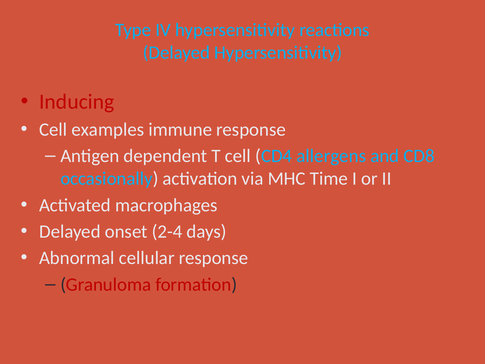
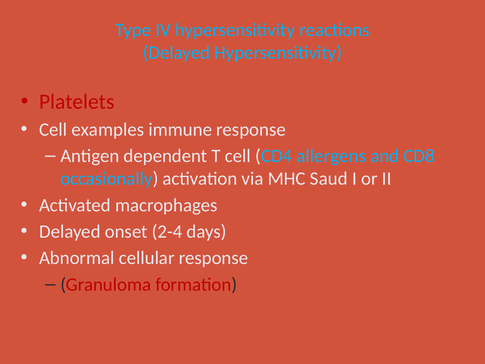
Inducing: Inducing -> Platelets (77, 102)
Time: Time -> Saud (329, 179)
